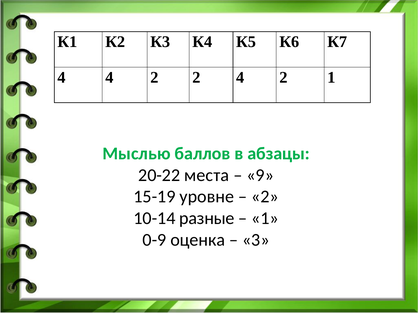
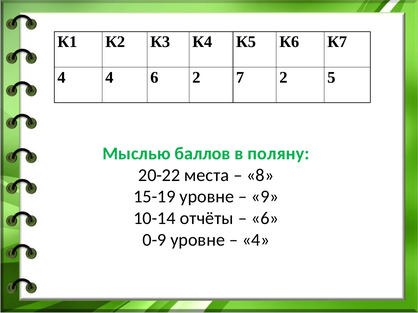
4 4 2: 2 -> 6 (154, 78)
2 4: 4 -> 7 (240, 78)
2 1: 1 -> 5 (331, 78)
абзацы: абзацы -> поляну (279, 154)
9: 9 -> 8 (260, 175)
2: 2 -> 9 (265, 197)
разные: разные -> отчёты (207, 219)
1: 1 -> 6 (265, 219)
0-9 оценка: оценка -> уровне (198, 240)
3: 3 -> 4 (256, 240)
